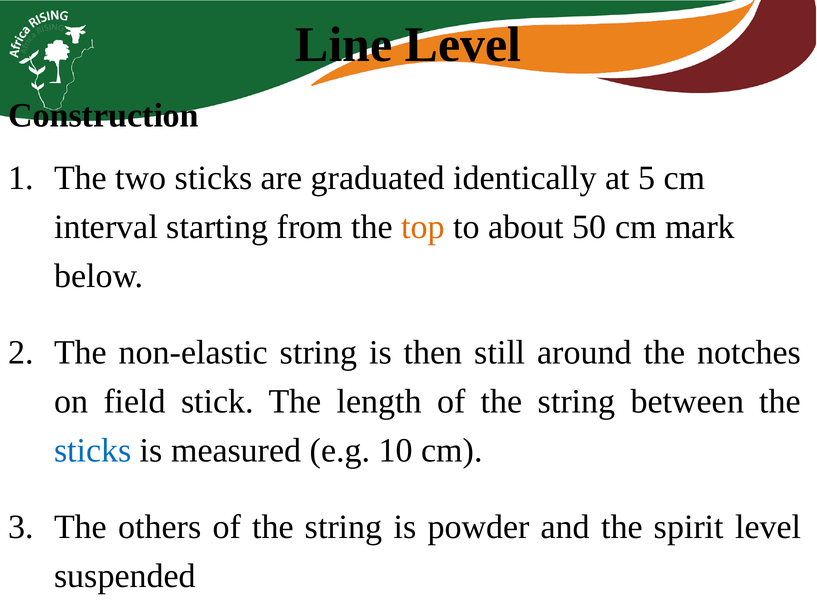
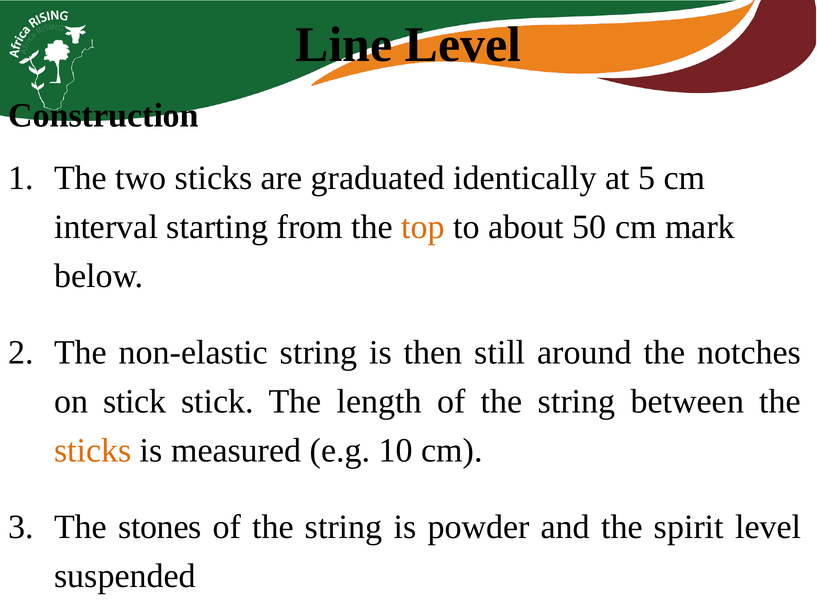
on field: field -> stick (135, 401)
sticks colour: blue -> orange (93, 450)
others: others -> stones (160, 527)
